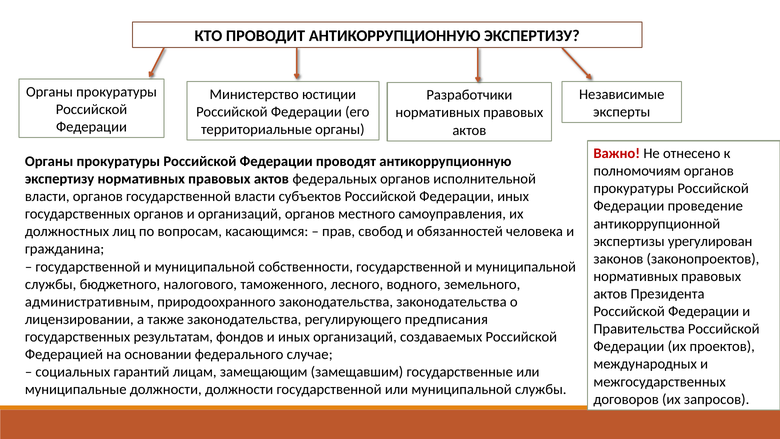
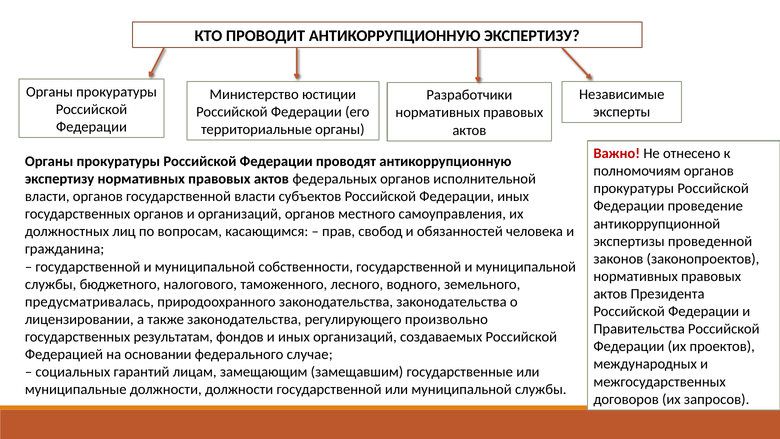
урегулирован: урегулирован -> проведенной (710, 241)
административным: административным -> предусматривалась (89, 302)
предписания: предписания -> произвольно (446, 319)
